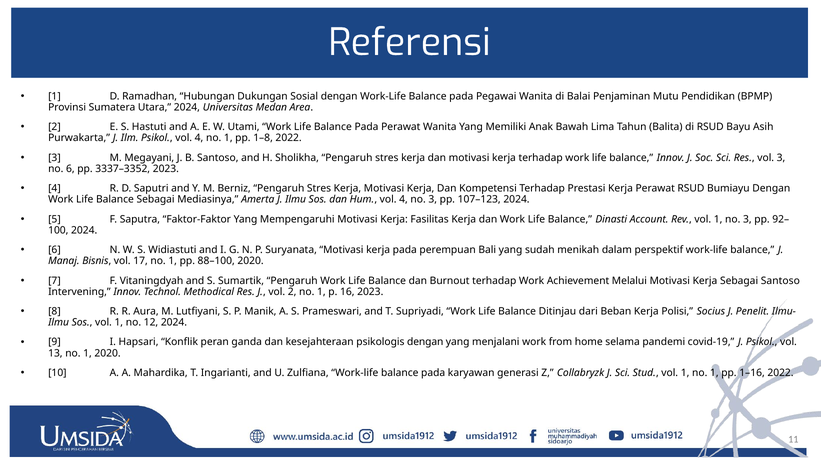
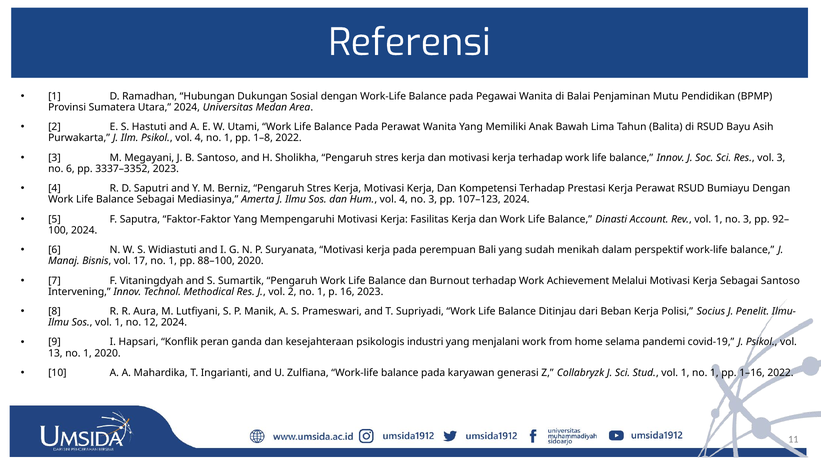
psikologis dengan: dengan -> industri (425, 342)
